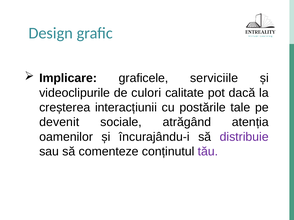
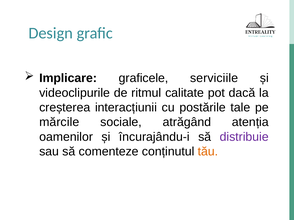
culori: culori -> ritmul (146, 93)
devenit: devenit -> mărcile (59, 122)
tău colour: purple -> orange (208, 152)
